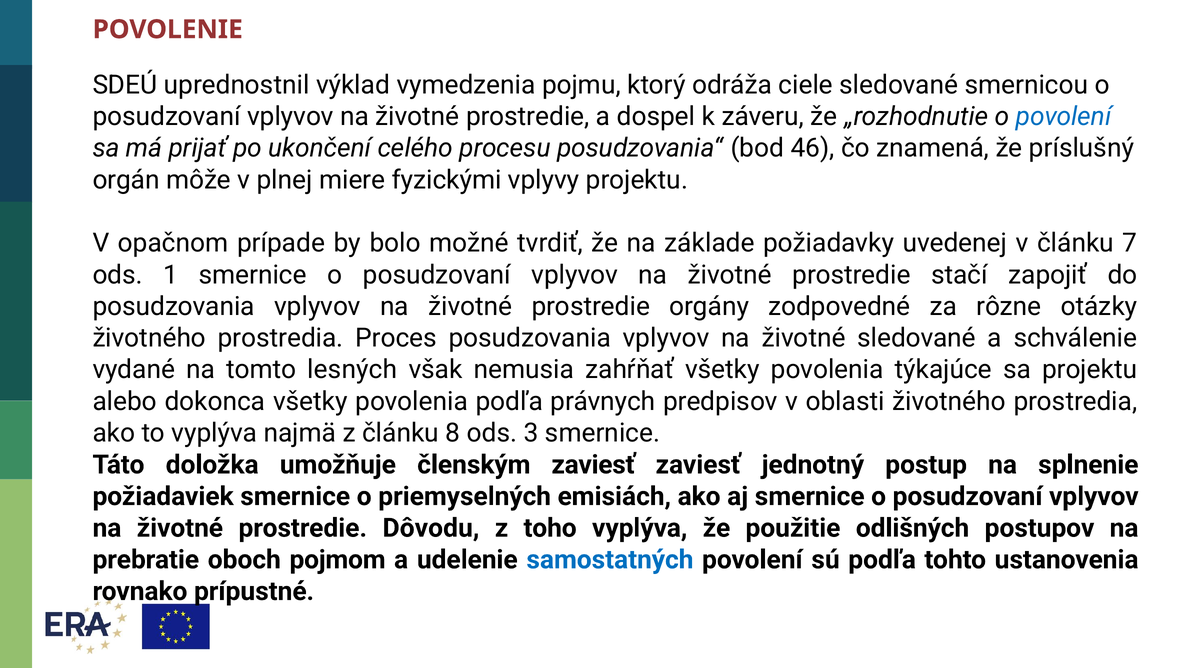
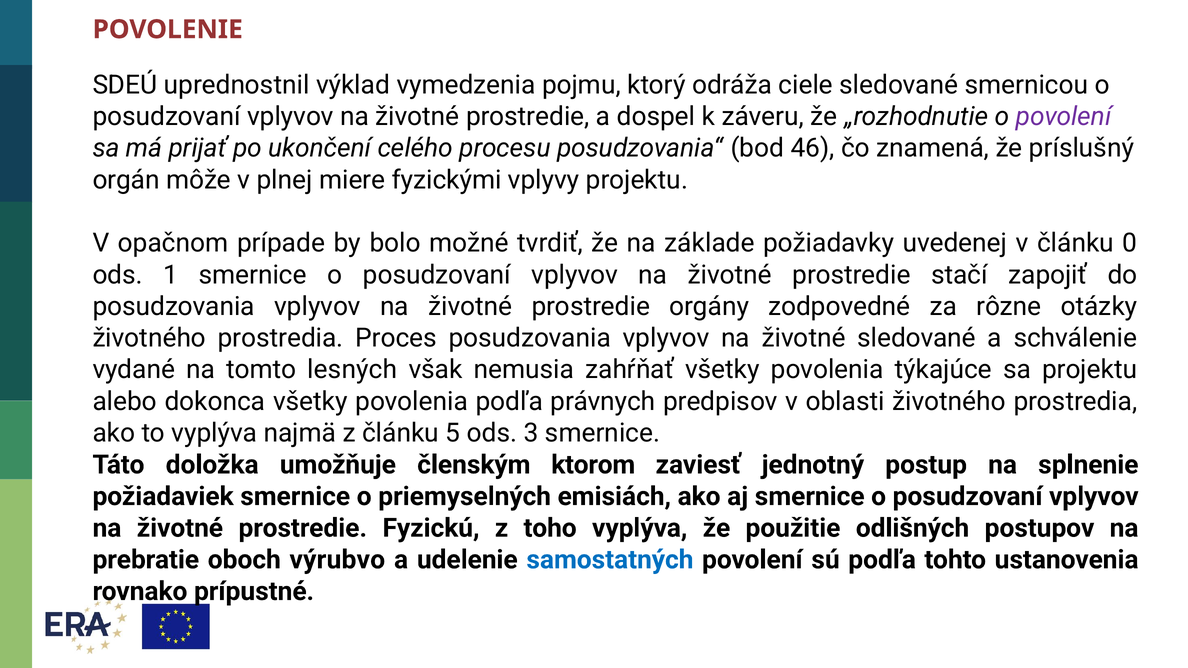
povolení colour: blue -> purple (1064, 117)
7: 7 -> 0 (1130, 243)
8: 8 -> 5 (453, 433)
členským zaviesť: zaviesť -> ktorom (593, 465)
Dôvodu: Dôvodu -> Fyzickú (431, 528)
pojmom: pojmom -> výrubvo (337, 560)
